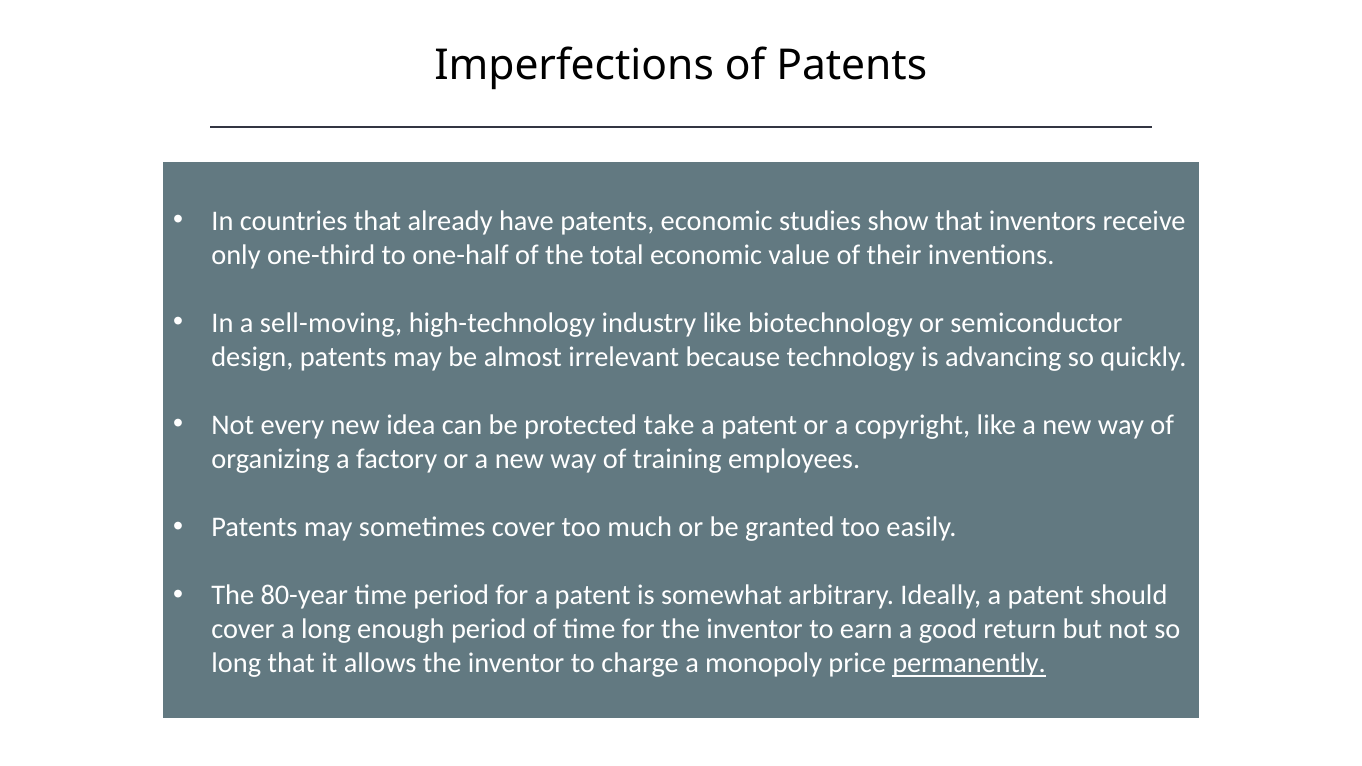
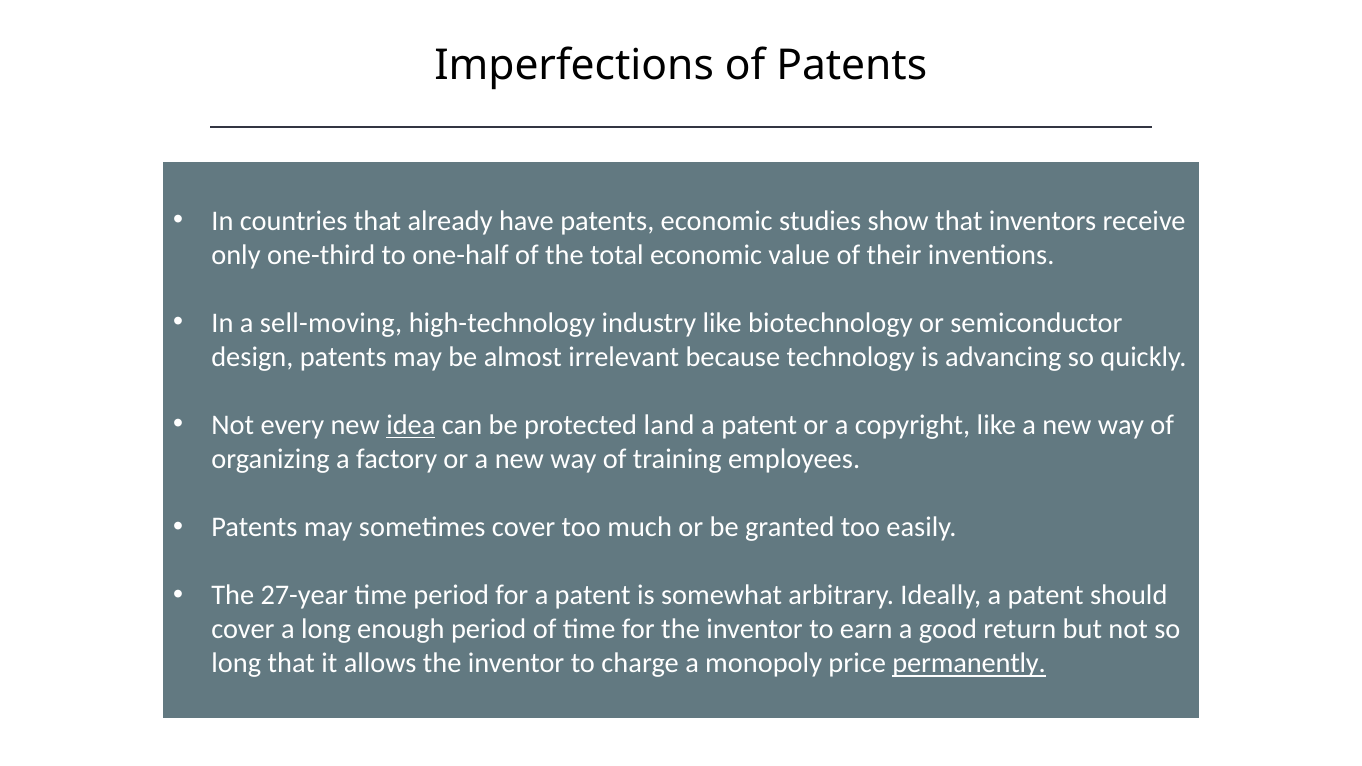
idea underline: none -> present (411, 425)
take: take -> land (669, 425)
80-year: 80-year -> 27-year (304, 596)
